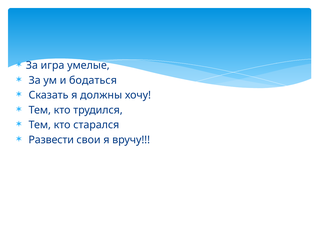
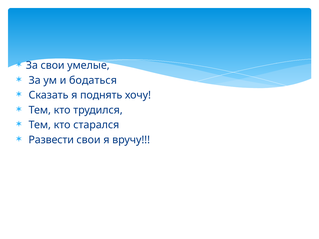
За игра: игра -> свои (53, 66)
должны: должны -> поднять (101, 95)
